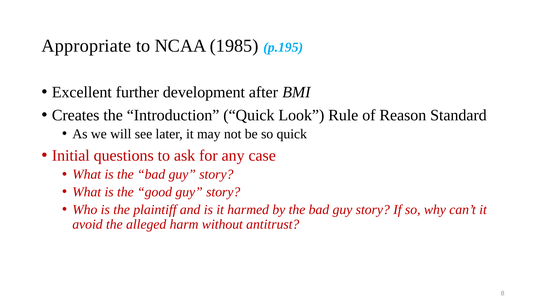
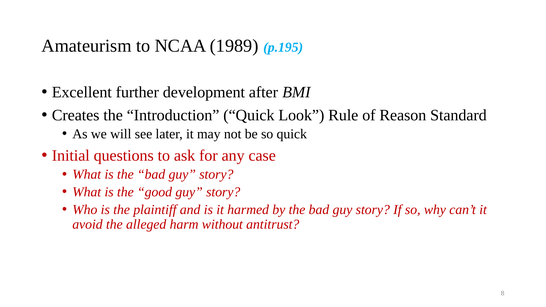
Appropriate: Appropriate -> Amateurism (87, 46)
1985: 1985 -> 1989 (234, 46)
